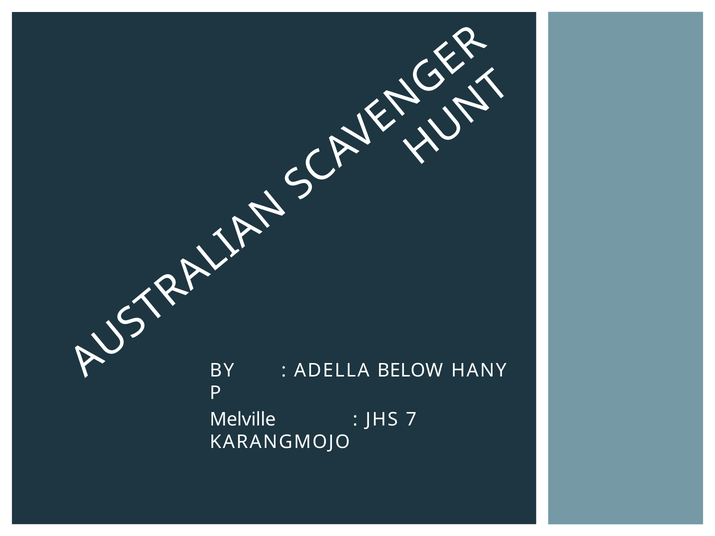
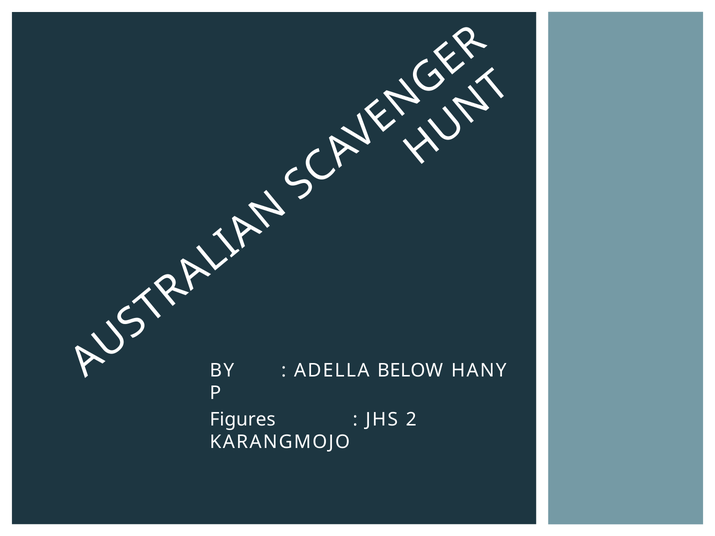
Melville: Melville -> Figures (243, 420)
7: 7 -> 2 (411, 420)
